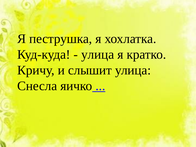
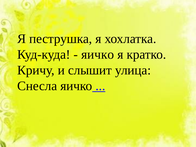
улица: улица -> яичко (98, 54)
